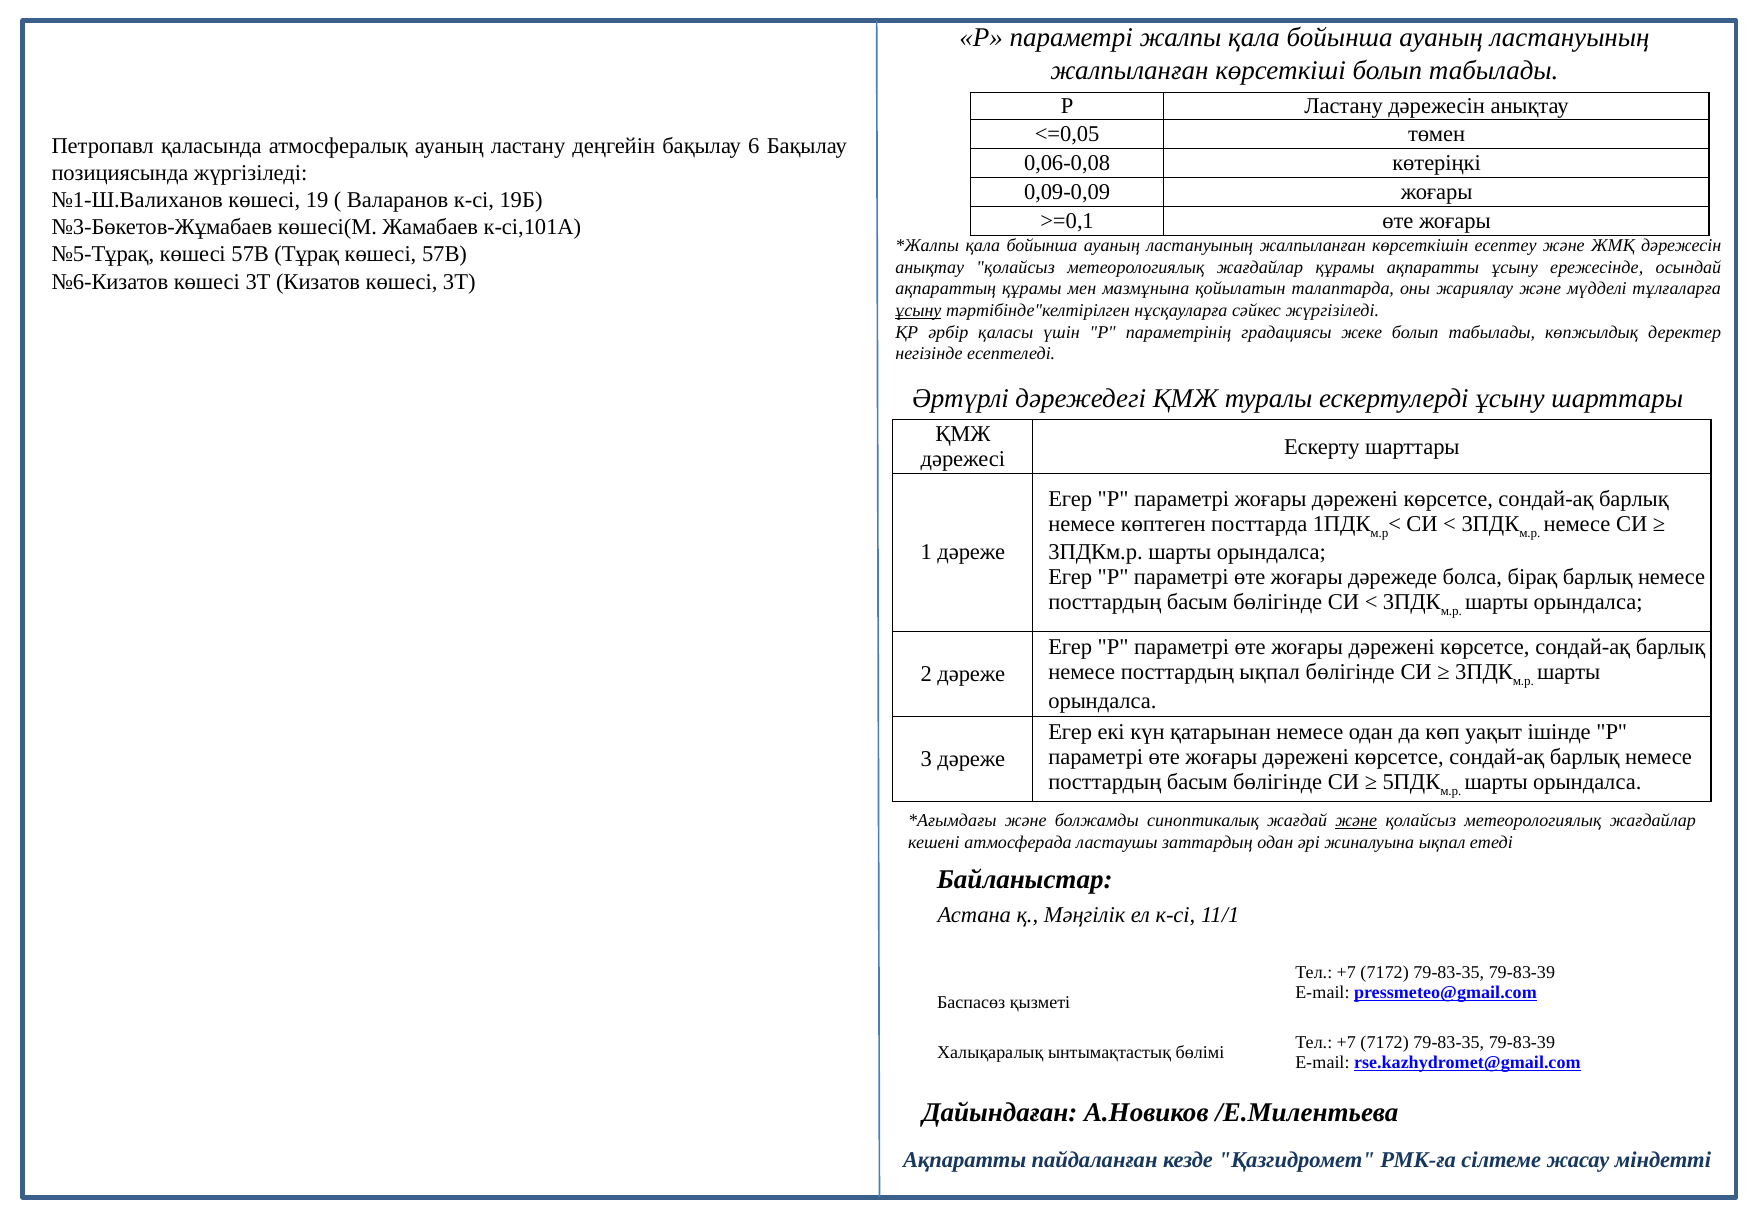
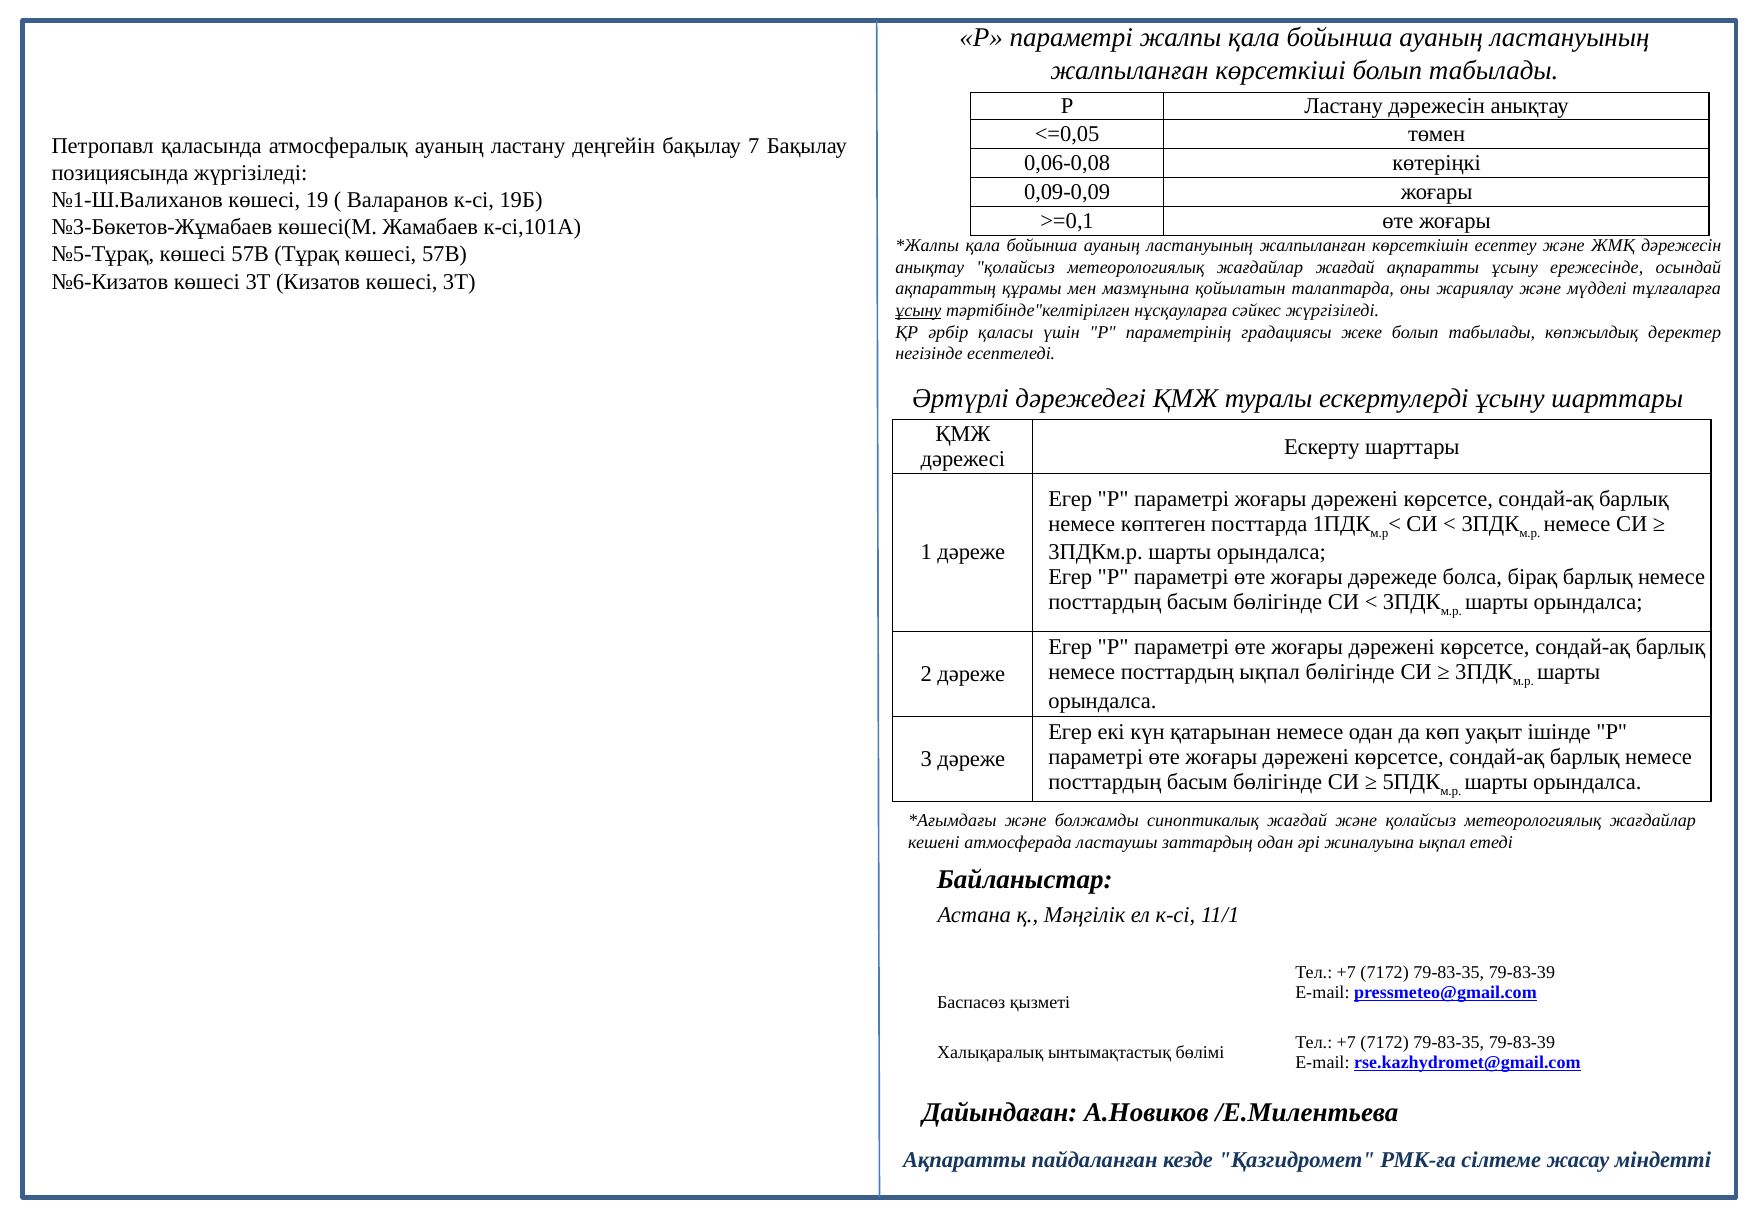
6: 6 -> 7 (754, 146)
жағдайлар құрамы: құрамы -> жағдай (1345, 267)
және underline: present -> none (1356, 821)
